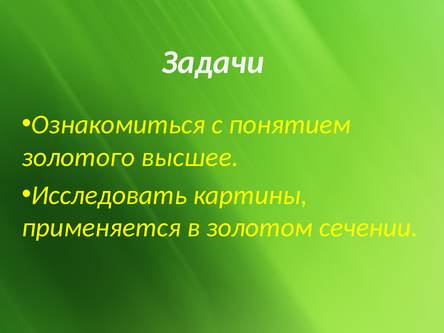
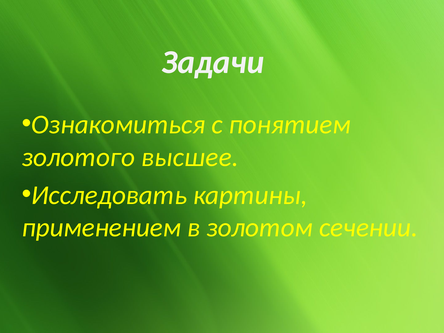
применяется: применяется -> применением (101, 228)
